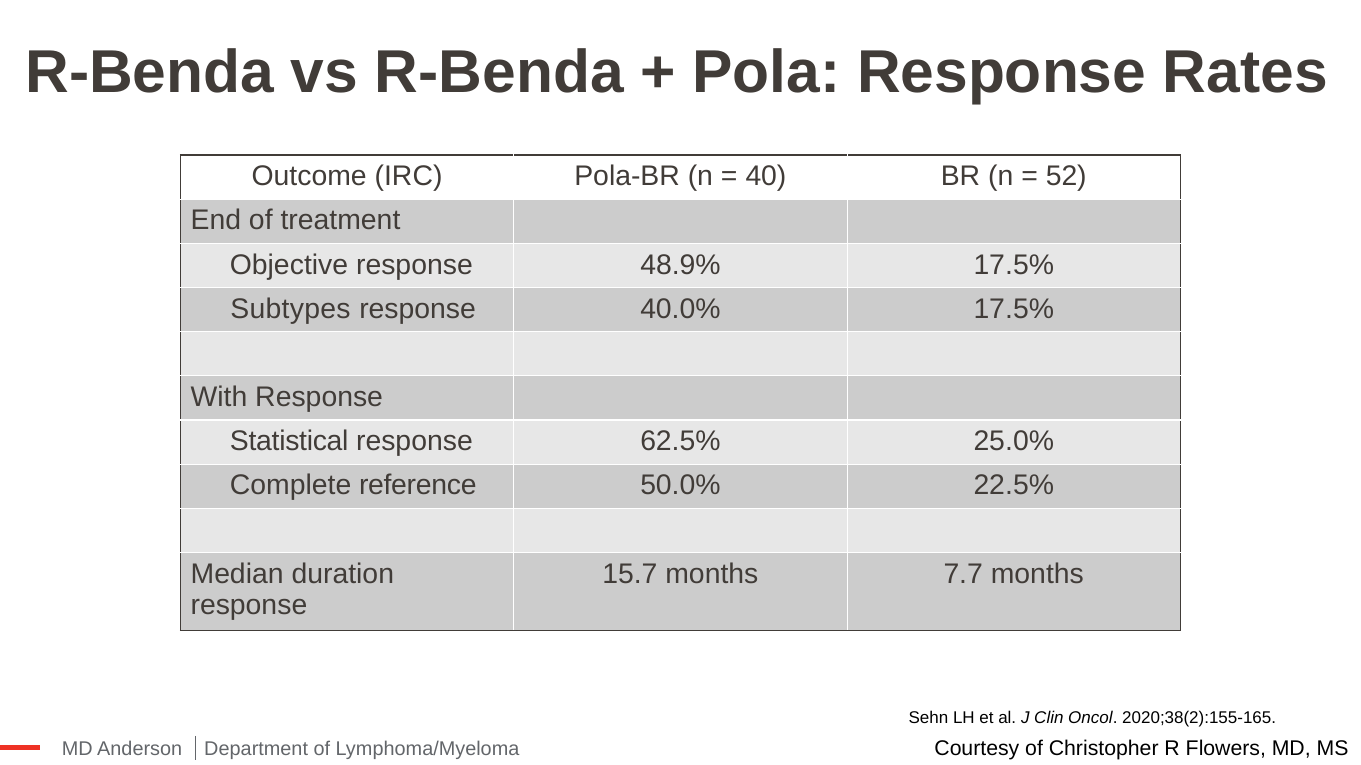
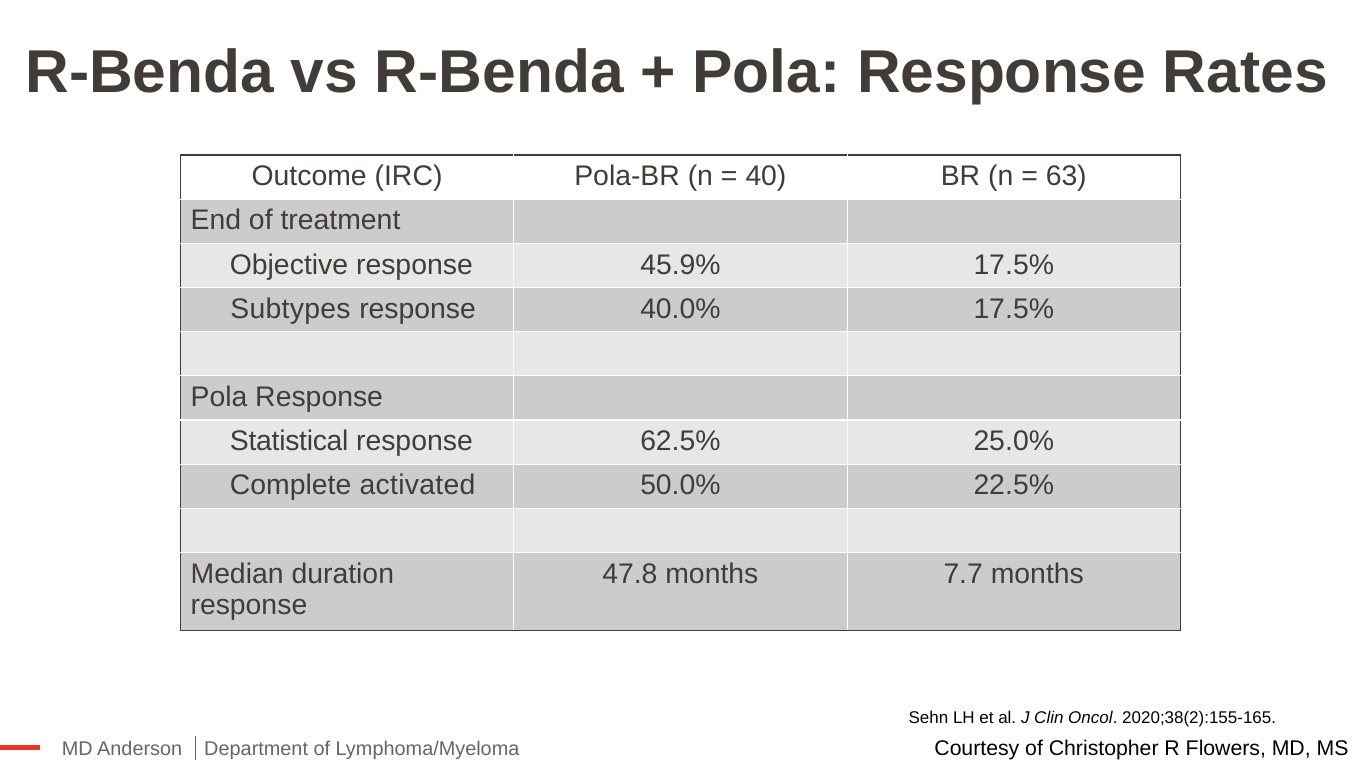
52: 52 -> 63 (1066, 176)
48.9%: 48.9% -> 45.9% (680, 265)
With: With -> Pola (219, 398)
reference: reference -> activated (418, 486)
15.7: 15.7 -> 47.8 (630, 574)
